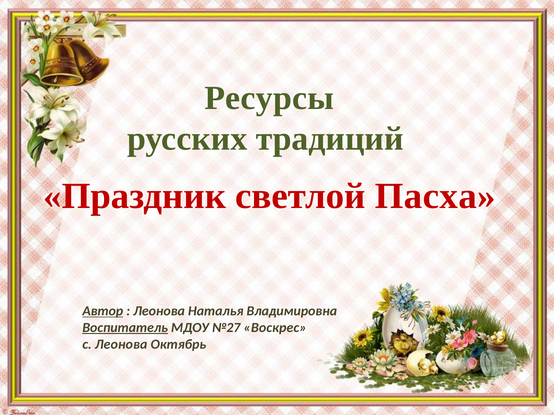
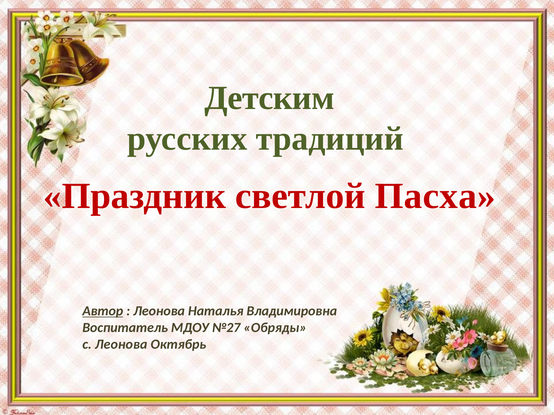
Ресурсы: Ресурсы -> Детским (269, 98)
Воспитатель underline: present -> none (125, 328)
Воскрес: Воскрес -> Обряды (275, 328)
